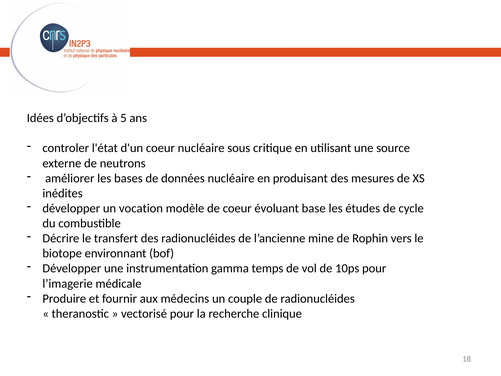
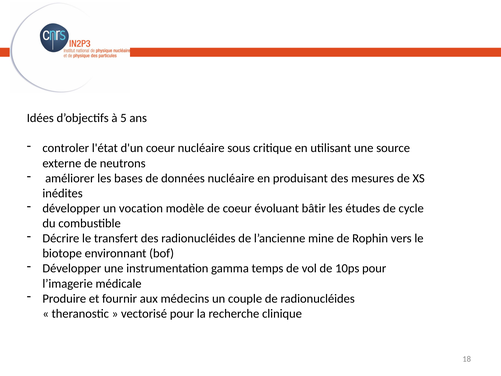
base: base -> bâtir (314, 208)
